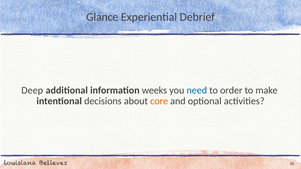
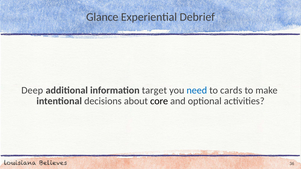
weeks: weeks -> target (154, 90)
order: order -> cards (231, 90)
core colour: orange -> black (159, 101)
